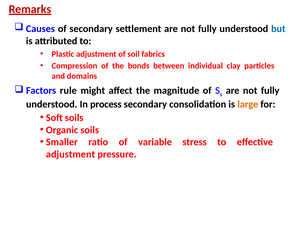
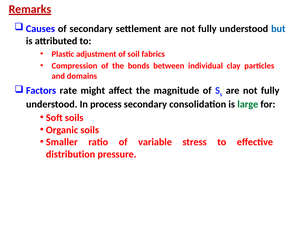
rule: rule -> rate (68, 90)
large colour: orange -> green (248, 104)
adjustment: adjustment -> distribution (71, 154)
